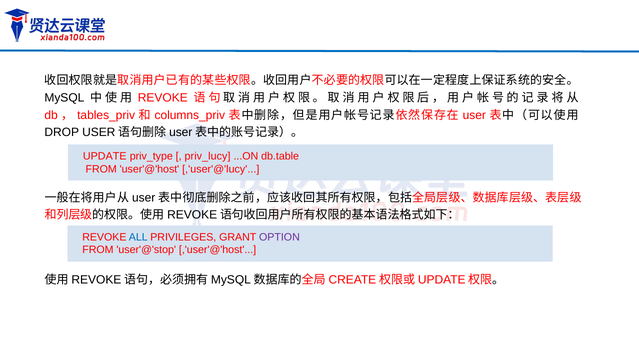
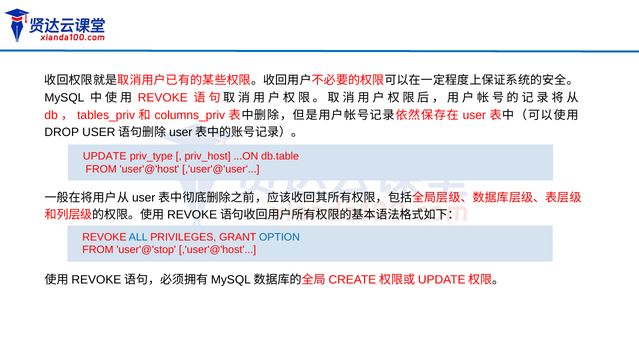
priv_lucy: priv_lucy -> priv_host (208, 156)
,'user'@'lucy: ,'user'@'lucy -> ,'user'@'user (221, 169)
OPTION colour: purple -> blue (279, 237)
